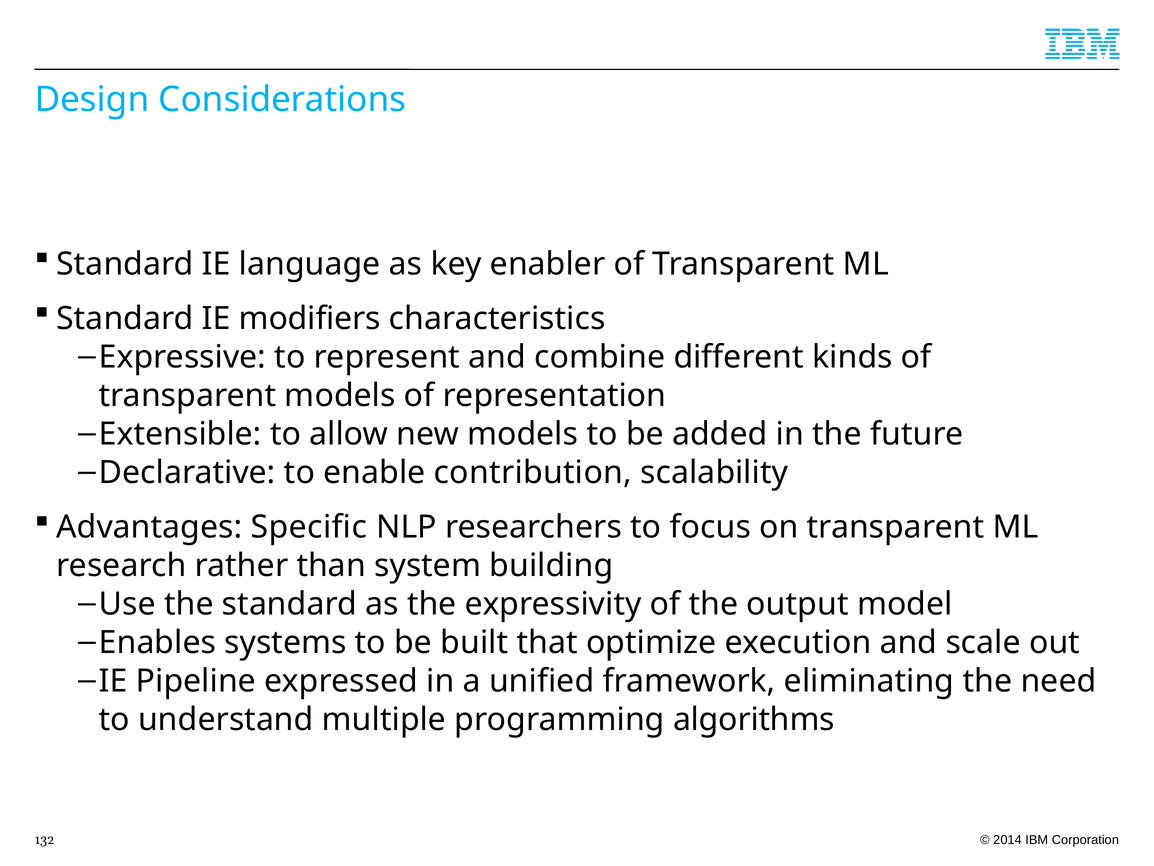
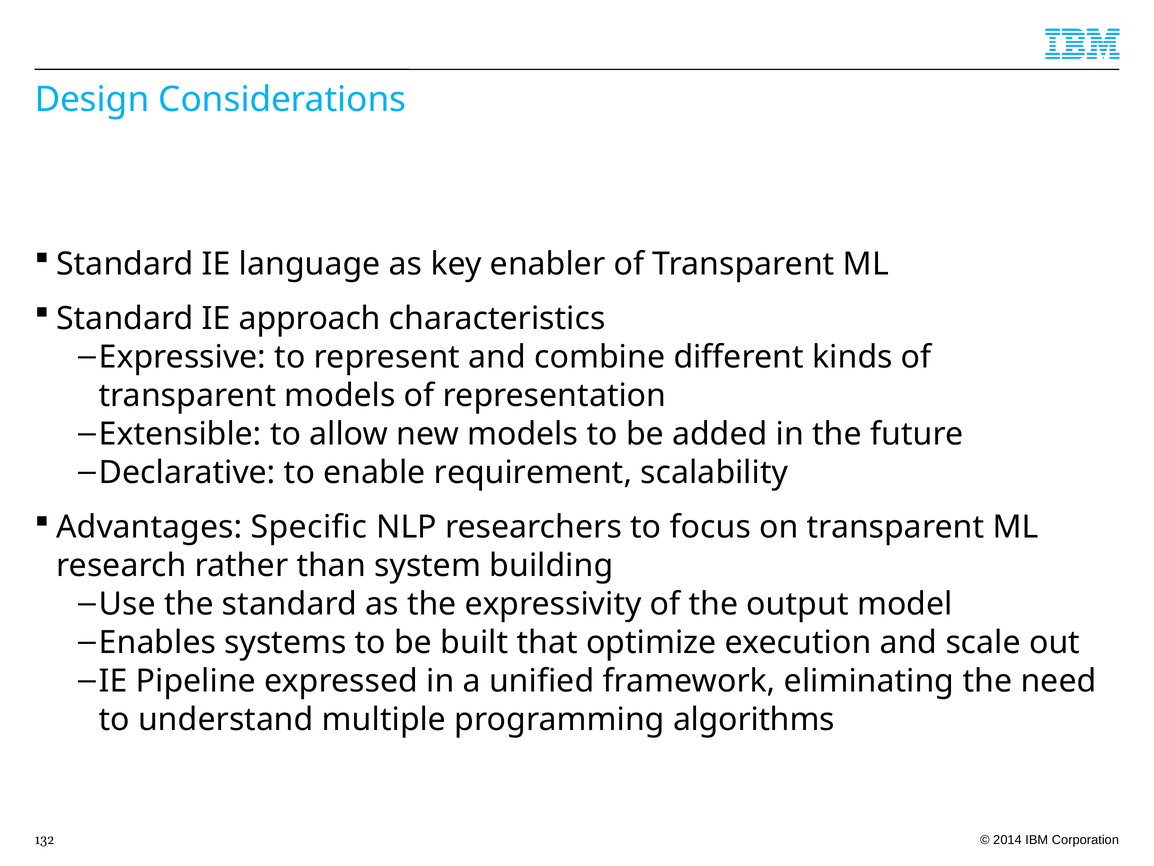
modifiers: modifiers -> approach (310, 318)
contribution: contribution -> requirement (533, 472)
